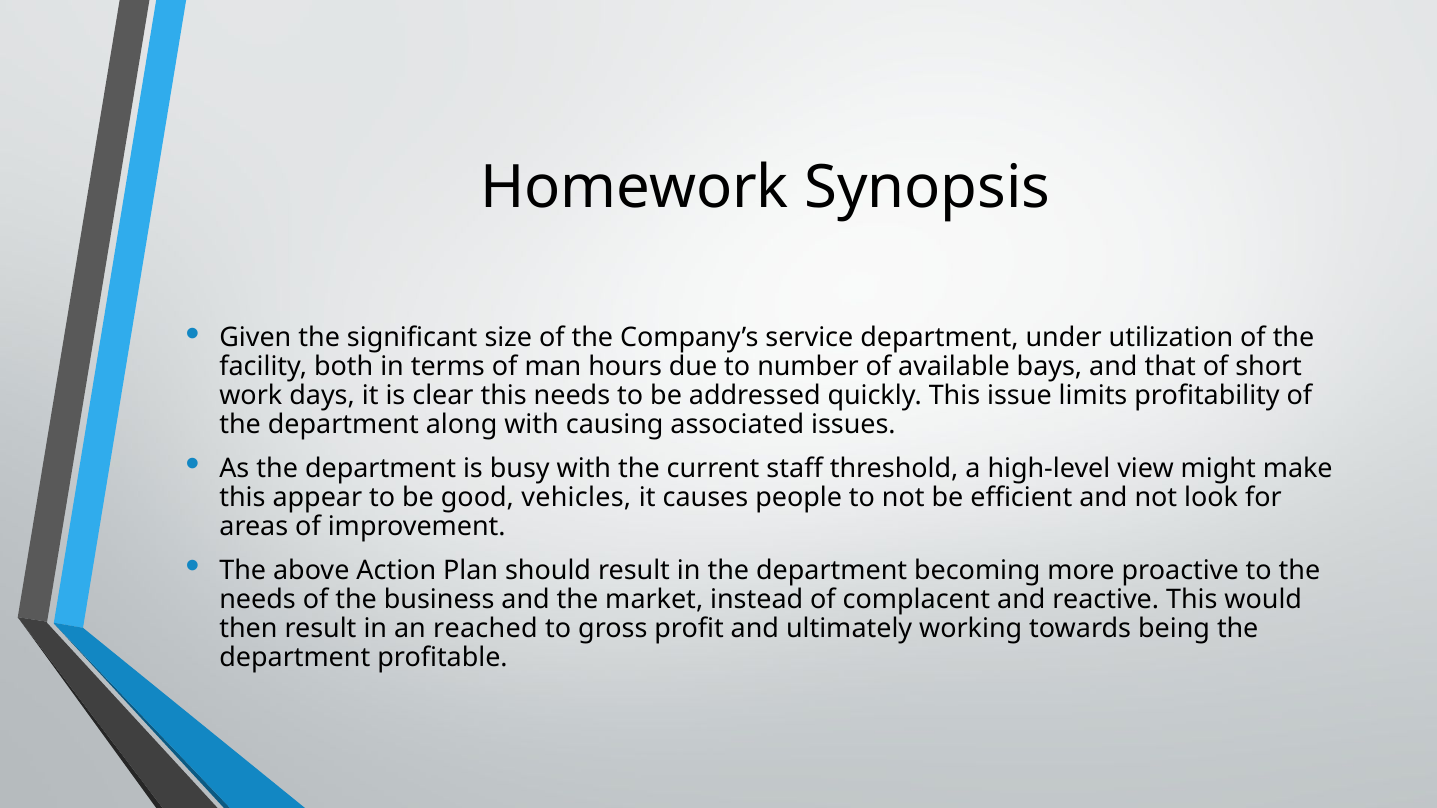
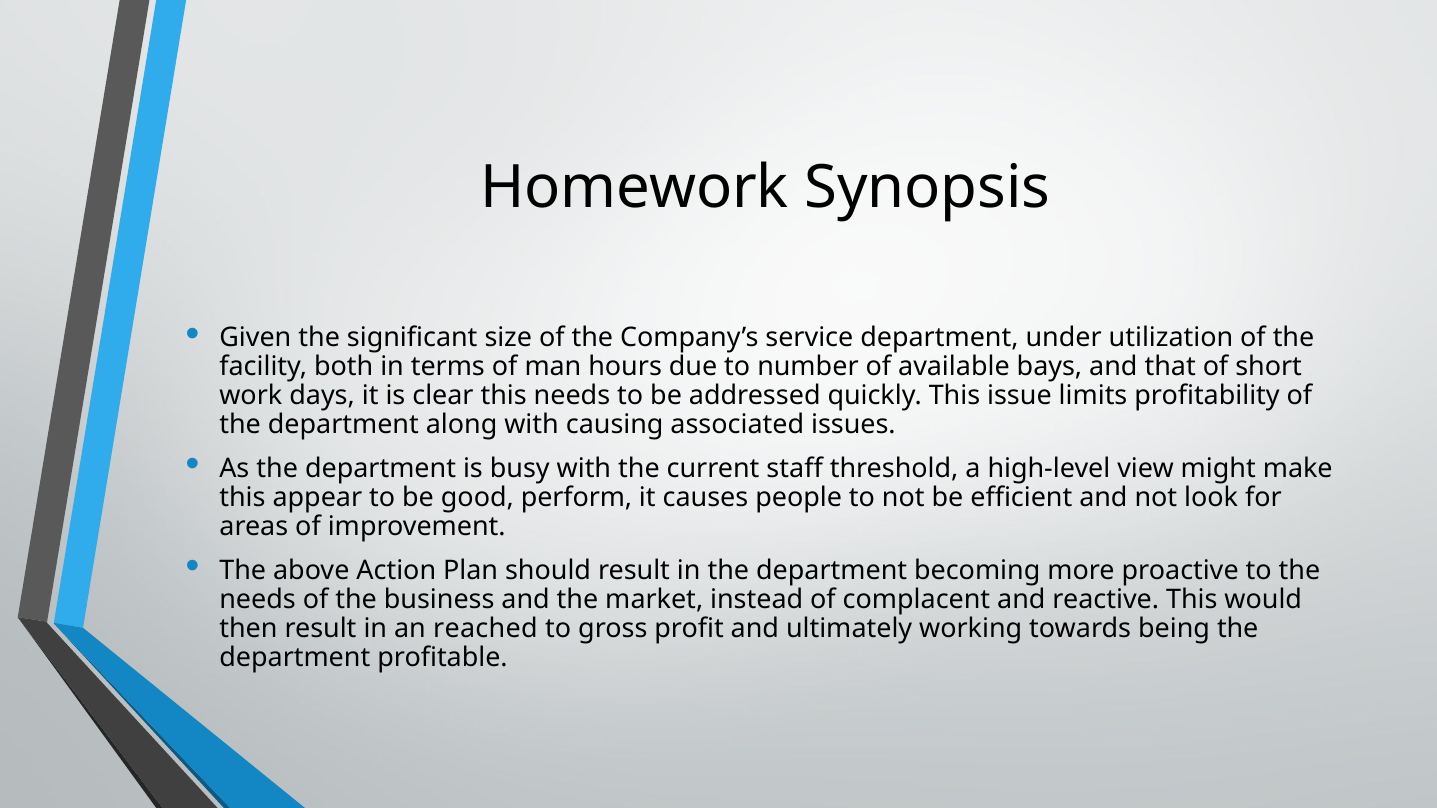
vehicles: vehicles -> perform (576, 498)
